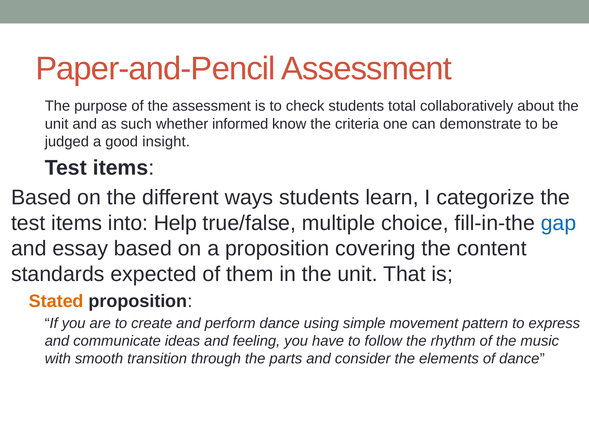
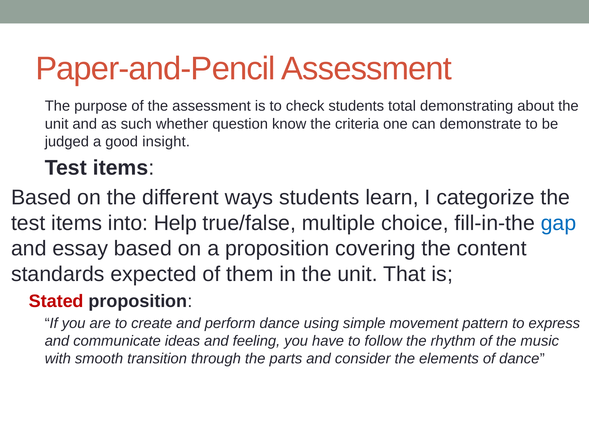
collaboratively: collaboratively -> demonstrating (467, 106)
informed: informed -> question (240, 124)
Stated colour: orange -> red (56, 301)
